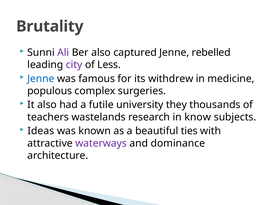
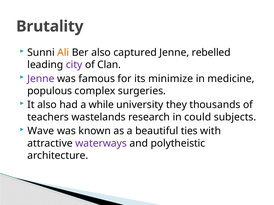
Ali colour: purple -> orange (63, 53)
Less: Less -> Clan (109, 65)
Jenne colour: blue -> purple (41, 79)
withdrew: withdrew -> minimize (171, 79)
futile: futile -> while (101, 105)
know: know -> could (198, 117)
Ideas: Ideas -> Wave (41, 131)
dominance: dominance -> polytheistic (178, 144)
